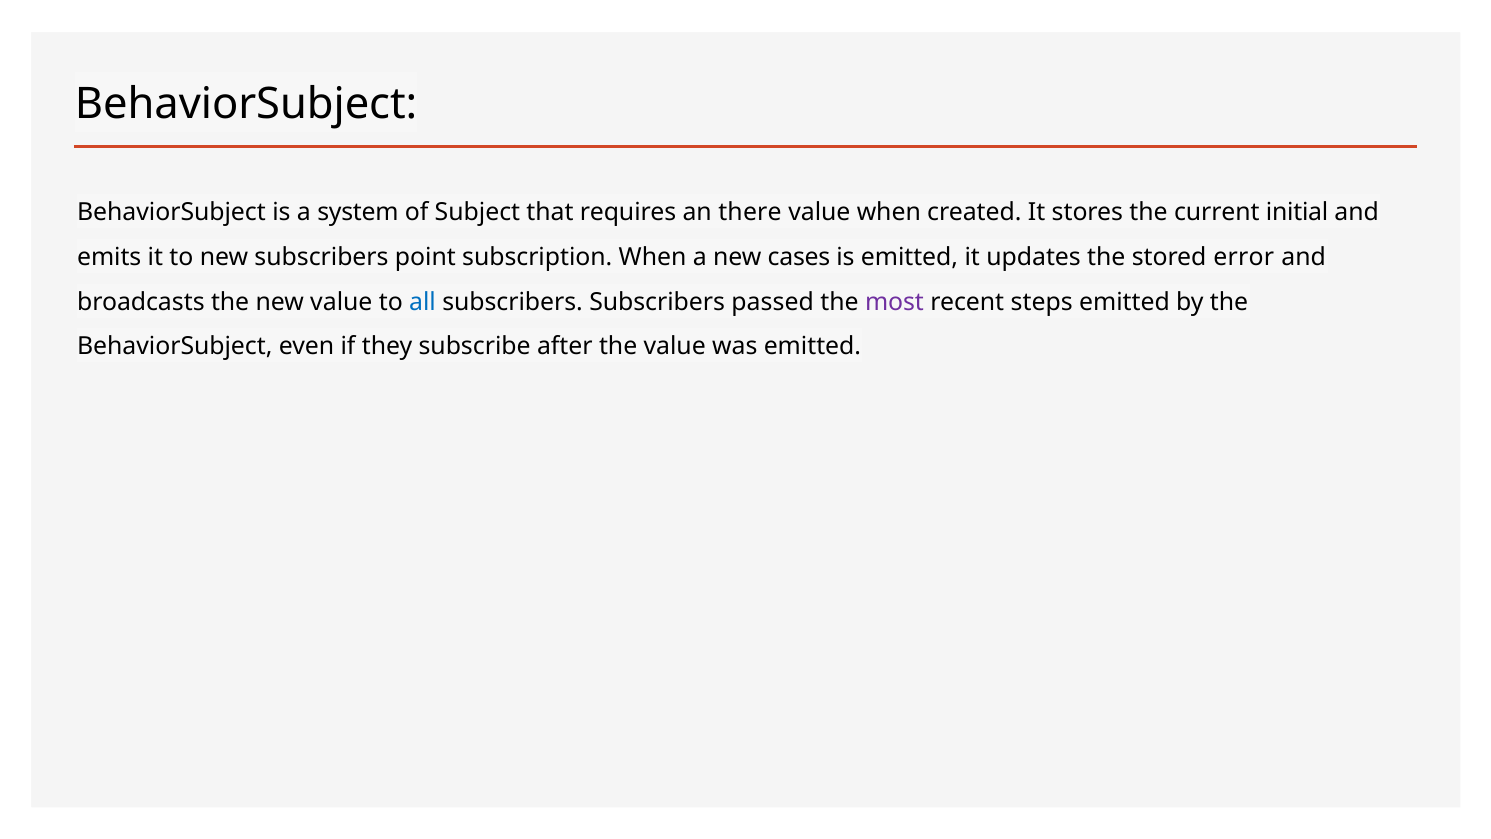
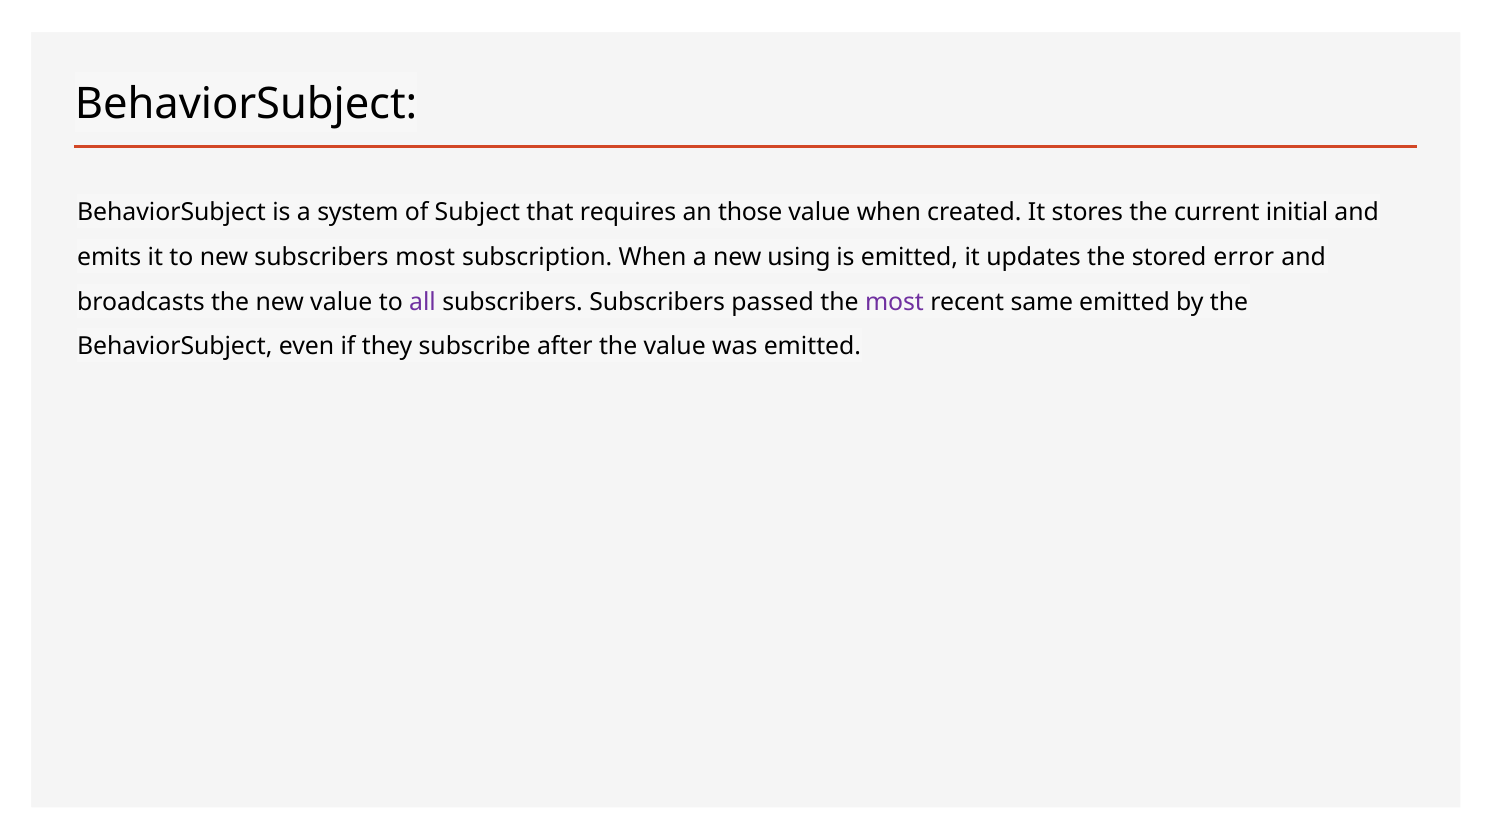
there: there -> those (750, 213)
subscribers point: point -> most (425, 257)
cases: cases -> using (799, 257)
all colour: blue -> purple (423, 302)
steps: steps -> same (1042, 302)
